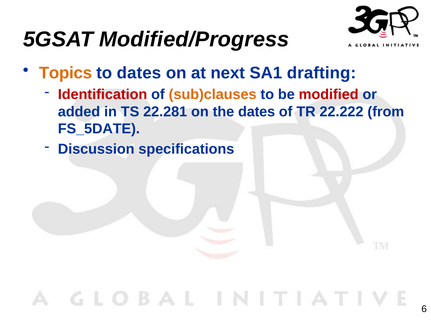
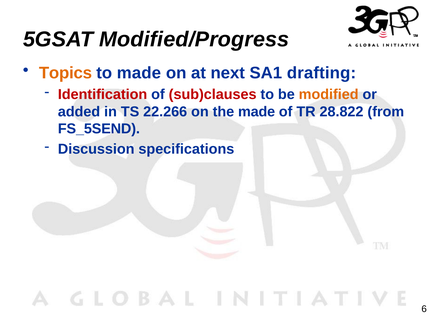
to dates: dates -> made (139, 73)
sub)clauses colour: orange -> red (213, 94)
modified colour: red -> orange (329, 94)
22.281: 22.281 -> 22.266 (165, 112)
the dates: dates -> made (257, 112)
22.222: 22.222 -> 28.822 (342, 112)
FS_5DATE: FS_5DATE -> FS_5SEND (99, 129)
